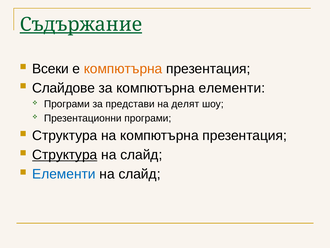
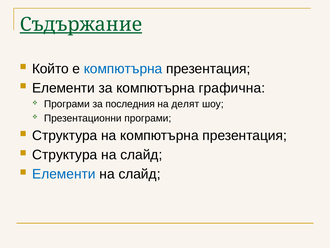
Всеки: Всеки -> Който (50, 69)
компютърна colour: orange -> blue (123, 69)
Слайдове: Слайдове -> Елементи (64, 88)
компютърна елементи: елементи -> графична (232, 88)
представи: представи -> последния (130, 104)
Структура underline: present -> none (65, 155)
